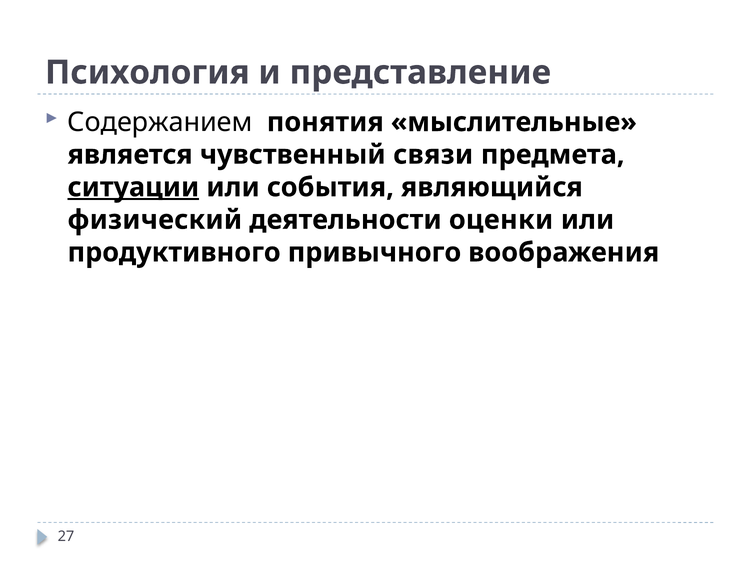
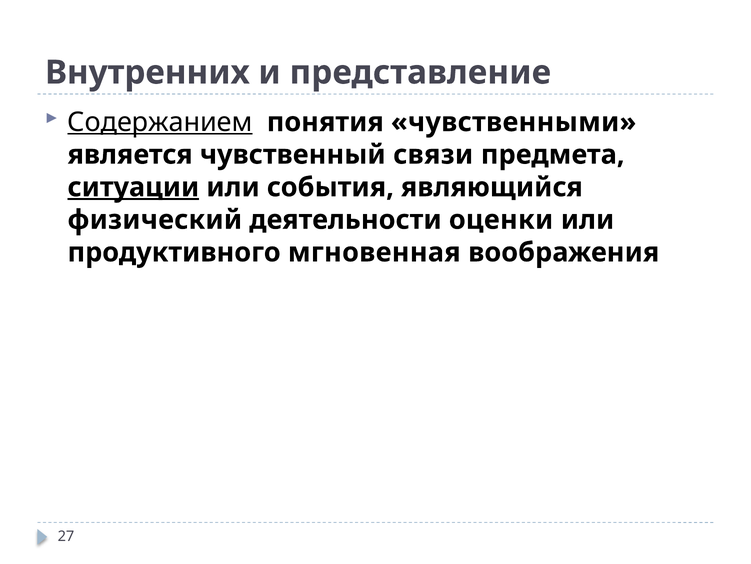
Психология: Психология -> Внутренних (147, 72)
Содержанием underline: none -> present (160, 122)
мыслительные: мыслительные -> чувственными (514, 122)
привычного: привычного -> мгновенная (374, 252)
